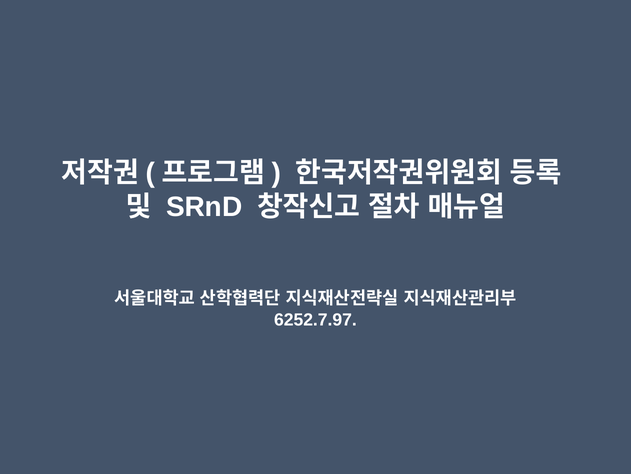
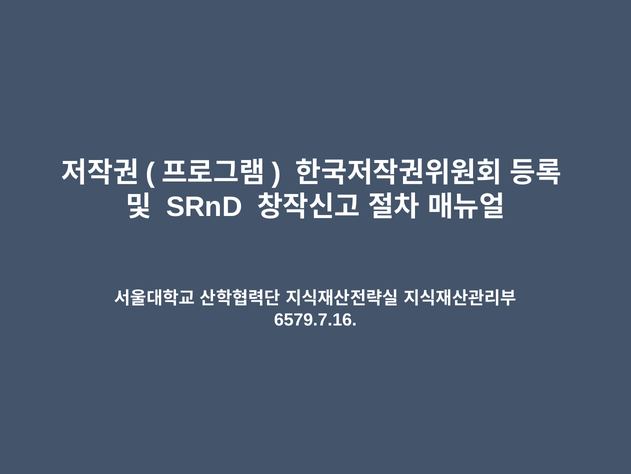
6252.7.97: 6252.7.97 -> 6579.7.16 (315, 319)
